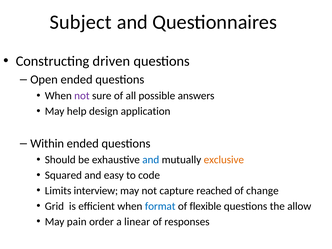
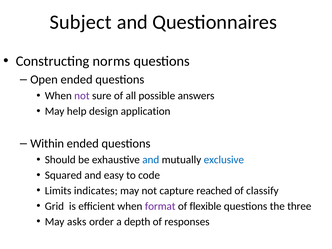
driven: driven -> norms (111, 61)
exclusive colour: orange -> blue (224, 160)
interview: interview -> indicates (96, 191)
change: change -> classify (262, 191)
format colour: blue -> purple (160, 206)
allow: allow -> three (299, 206)
pain: pain -> asks (77, 222)
linear: linear -> depth (137, 222)
